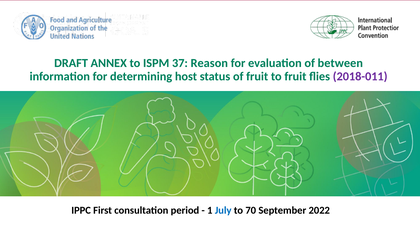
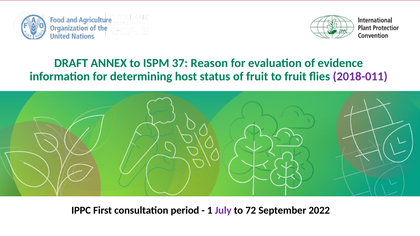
between: between -> evidence (340, 63)
July colour: blue -> purple (223, 211)
70: 70 -> 72 (251, 211)
